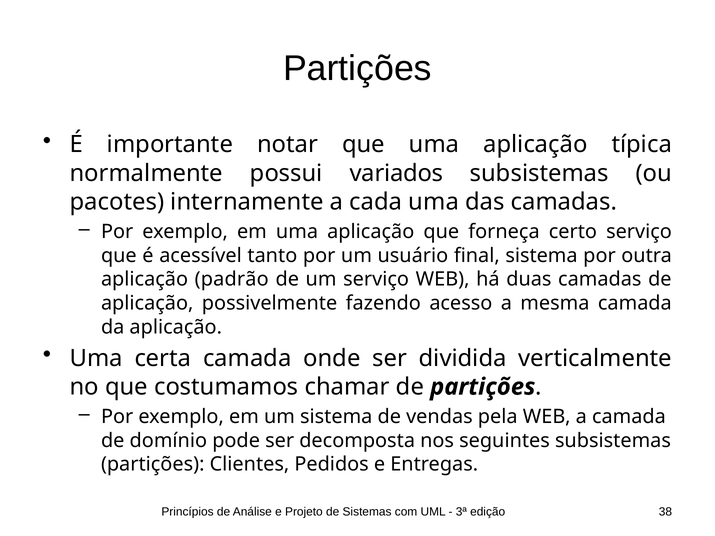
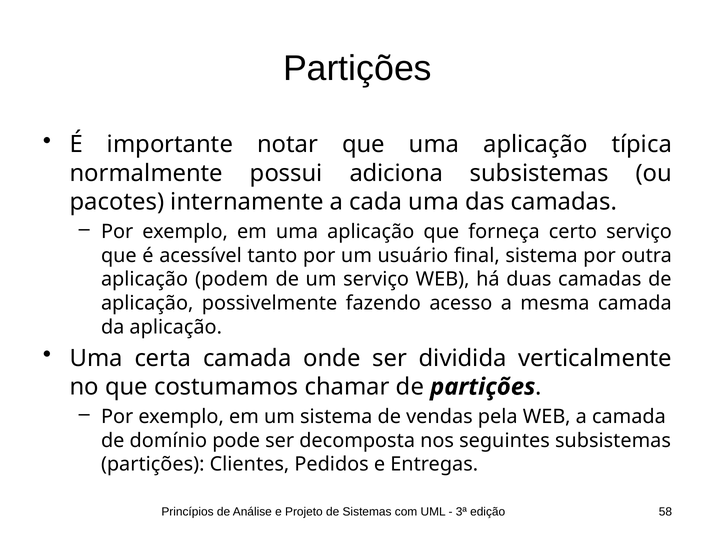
variados: variados -> adiciona (396, 173)
padrão: padrão -> podem (232, 279)
38: 38 -> 58 (665, 512)
